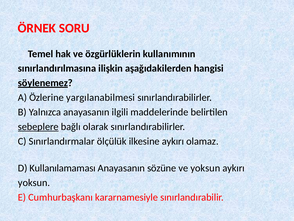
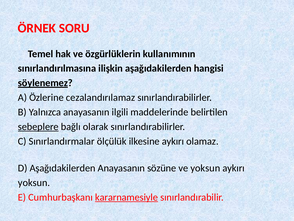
yargılanabilmesi: yargılanabilmesi -> cezalandırılamaz (101, 97)
D Kullanılamaması: Kullanılamaması -> Aşağıdakilerden (63, 168)
kararnamesiyle underline: none -> present (127, 197)
